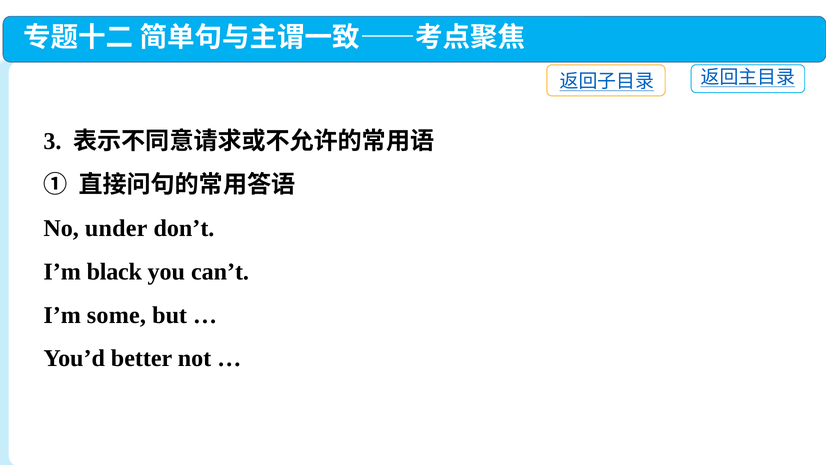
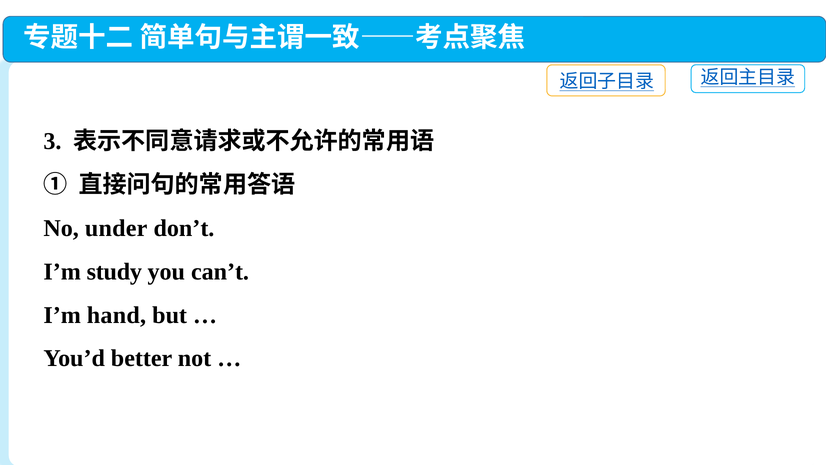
black: black -> study (114, 271)
some: some -> hand (116, 315)
